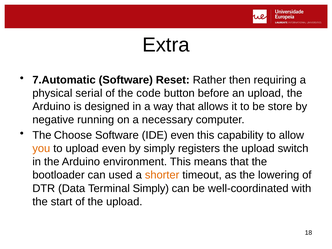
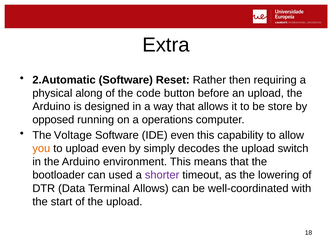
7.Automatic: 7.Automatic -> 2.Automatic (64, 80)
serial: serial -> along (89, 93)
negative: negative -> opposed (53, 120)
necessary: necessary -> operations (167, 120)
Choose: Choose -> Voltage (73, 135)
registers: registers -> decodes (199, 149)
shorter colour: orange -> purple (162, 175)
Terminal Simply: Simply -> Allows (151, 188)
